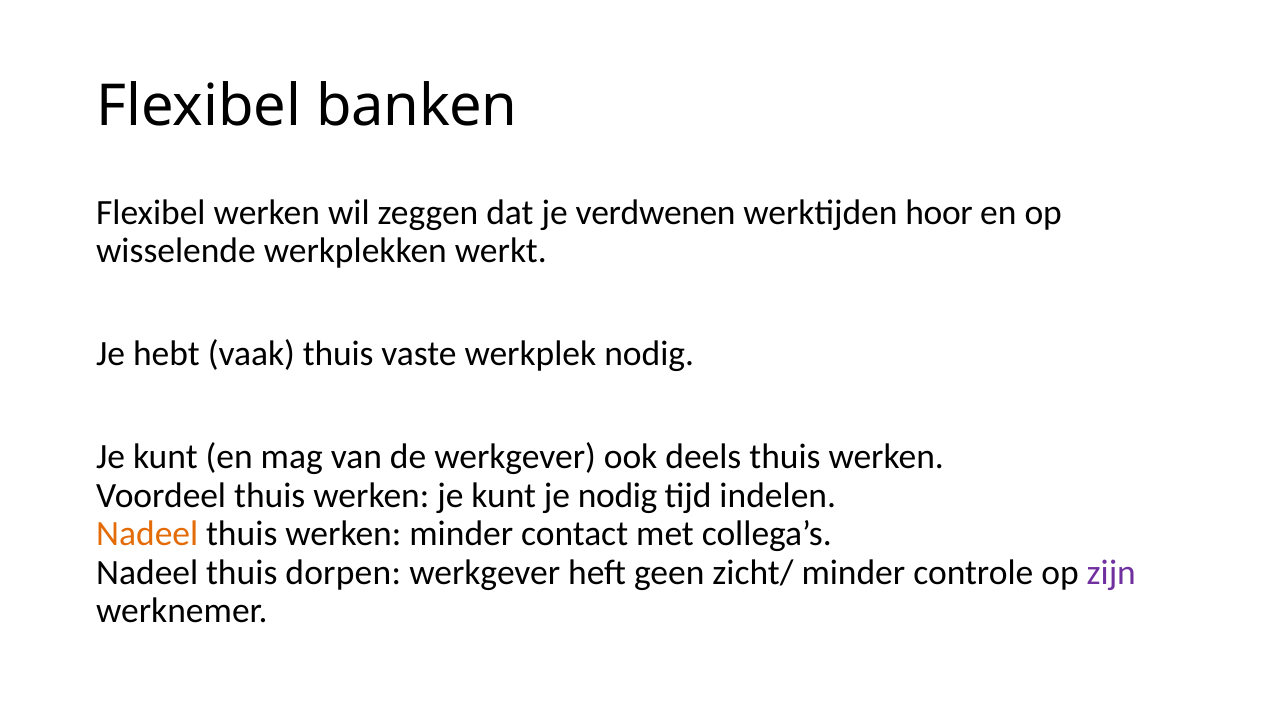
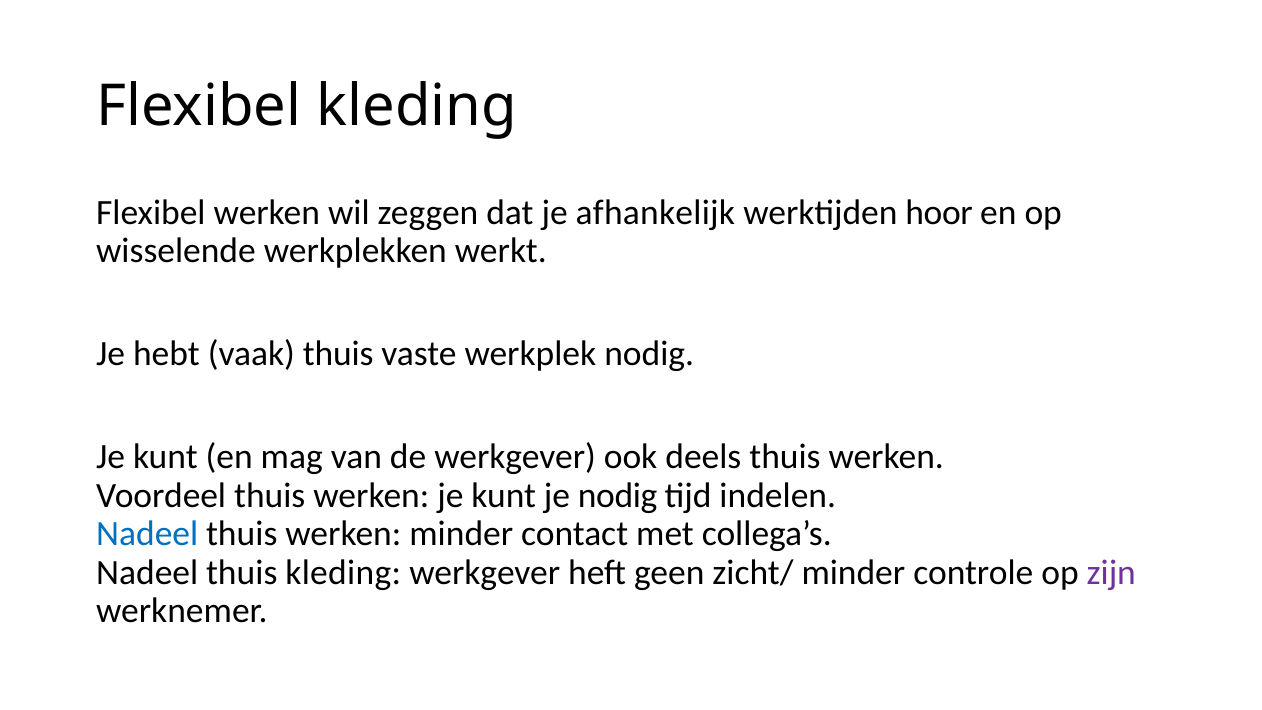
Flexibel banken: banken -> kleding (417, 106)
verdwenen: verdwenen -> afhankelijk (655, 213)
Nadeel colour: orange -> blue (147, 534)
thuis dorpen: dorpen -> kleding (343, 572)
